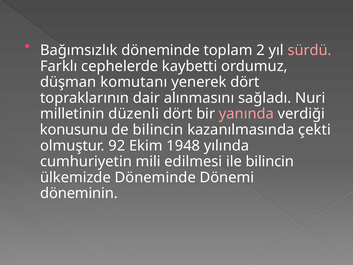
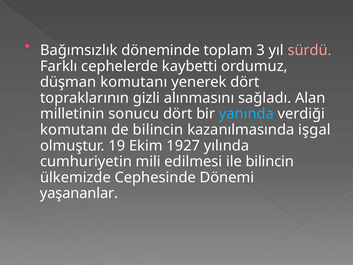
2: 2 -> 3 (261, 50)
dair: dair -> gizli (146, 98)
Nuri: Nuri -> Alan (310, 98)
düzenli: düzenli -> sonucu (134, 114)
yanında colour: pink -> light blue (246, 114)
konusunu: konusunu -> komutanı (74, 130)
çekti: çekti -> işgal (314, 130)
92: 92 -> 19 (117, 146)
1948: 1948 -> 1927 (183, 146)
ülkemizde Döneminde: Döneminde -> Cephesinde (155, 177)
döneminin: döneminin -> yaşananlar (79, 193)
